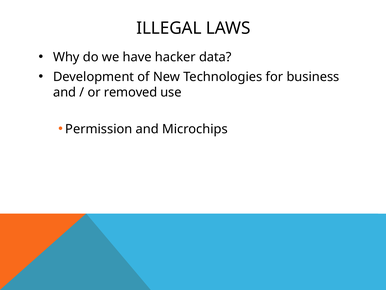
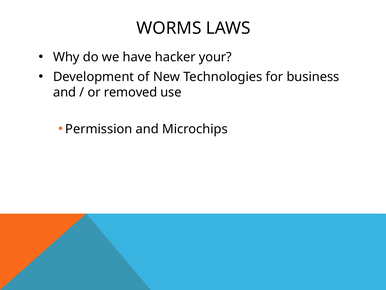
ILLEGAL: ILLEGAL -> WORMS (169, 28)
data: data -> your (215, 57)
